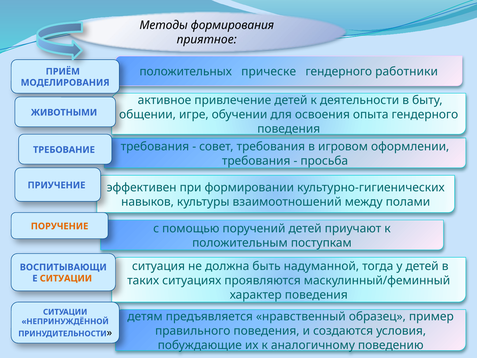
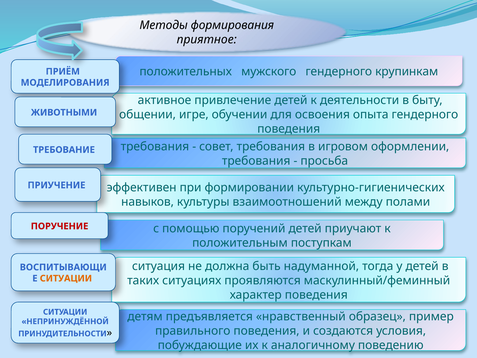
прическе: прическе -> мужского (269, 72)
работники: работники -> крупинкам (407, 72)
ПОРУЧЕНИЕ colour: orange -> red (60, 226)
